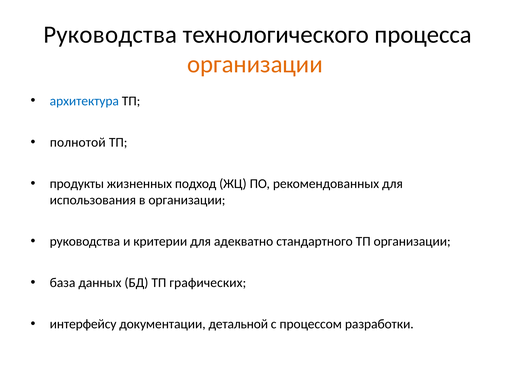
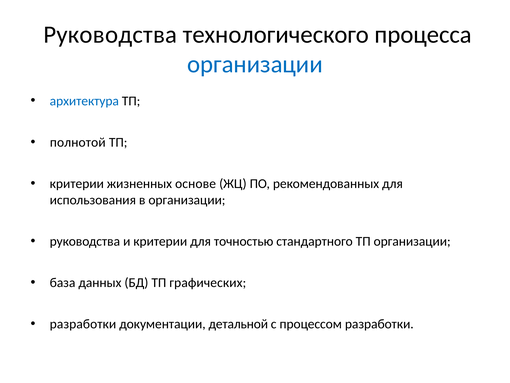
организации colour: orange -> blue (255, 64)
продукты: продукты -> критерии (77, 184)
подход: подход -> основе (196, 184)
адекватно: адекватно -> точностью (244, 241)
интерфейсу: интерфейсу -> разработки (83, 324)
